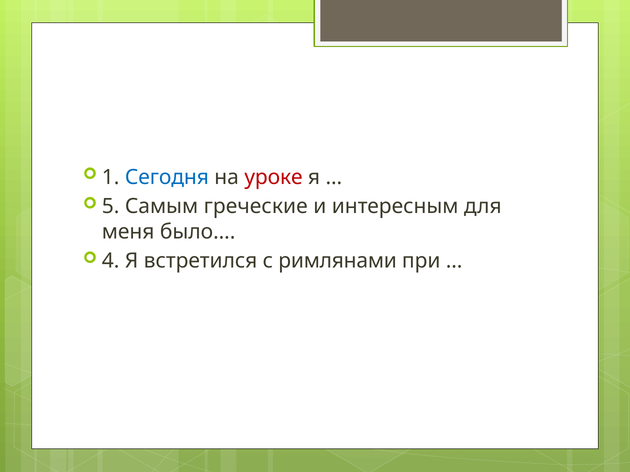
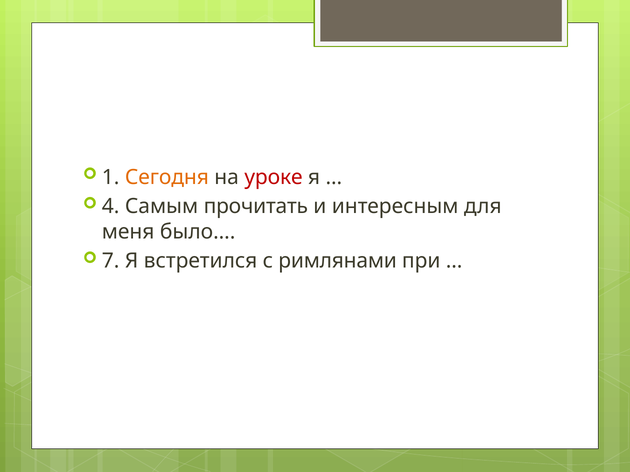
Сегодня colour: blue -> orange (167, 177)
5: 5 -> 4 (111, 207)
греческие: греческие -> прочитать (256, 207)
4: 4 -> 7 (111, 261)
